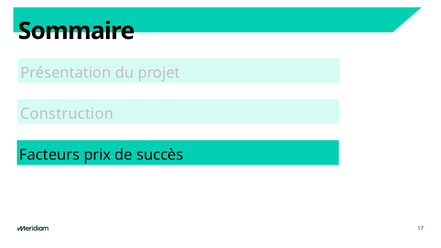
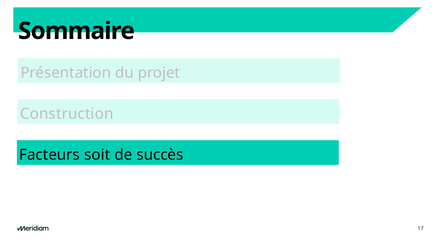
prix: prix -> soit (97, 155)
